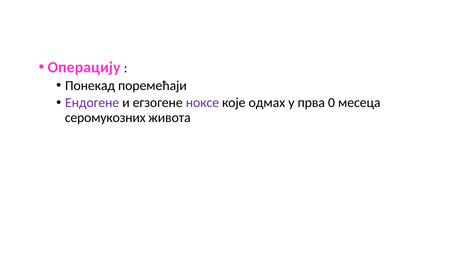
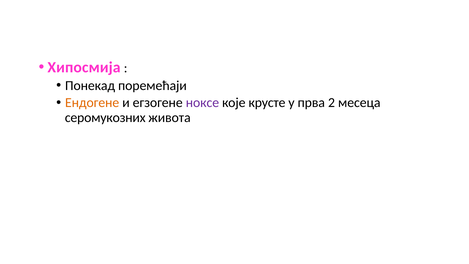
Операцију: Операцију -> Хипосмија (84, 67)
Ендогене colour: purple -> orange (92, 103)
одмах: одмах -> крусте (267, 103)
0: 0 -> 2 (332, 103)
